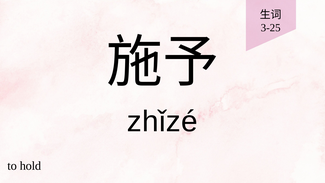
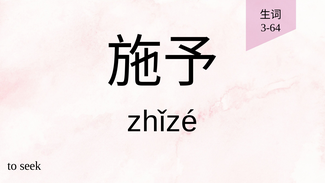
3-25: 3-25 -> 3-64 (271, 28)
hold: hold -> seek (30, 166)
